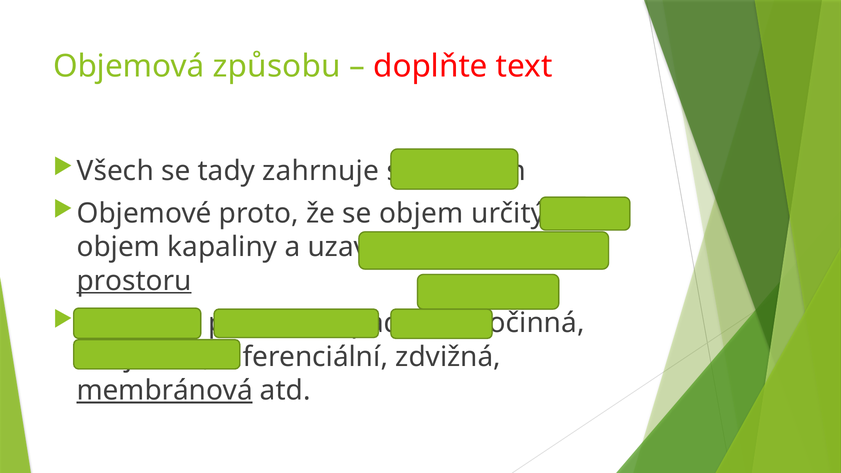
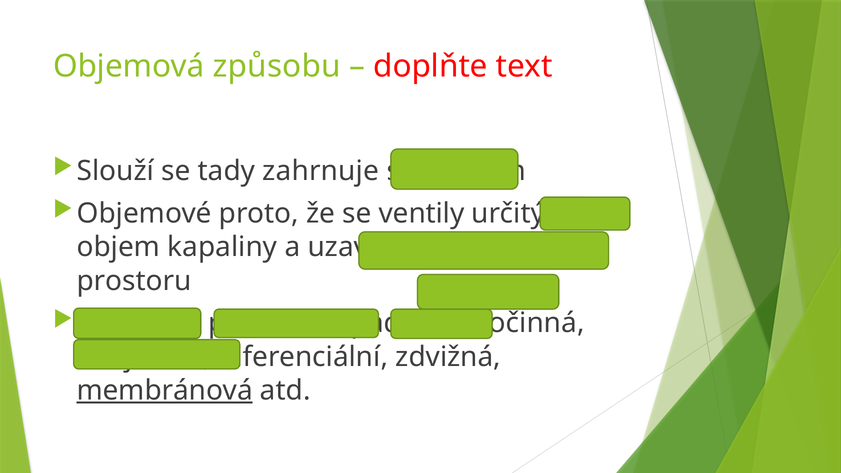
Všech: Všech -> Slouží (115, 171)
se objem: objem -> ventily (422, 213)
prostoru underline: present -> none (134, 281)
